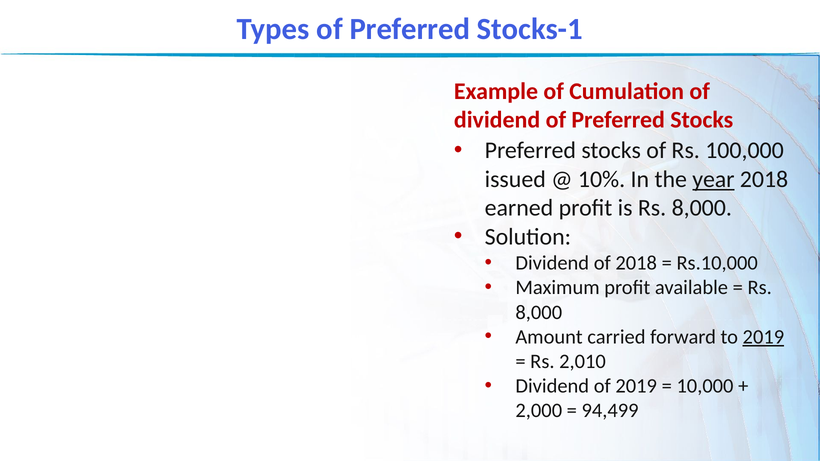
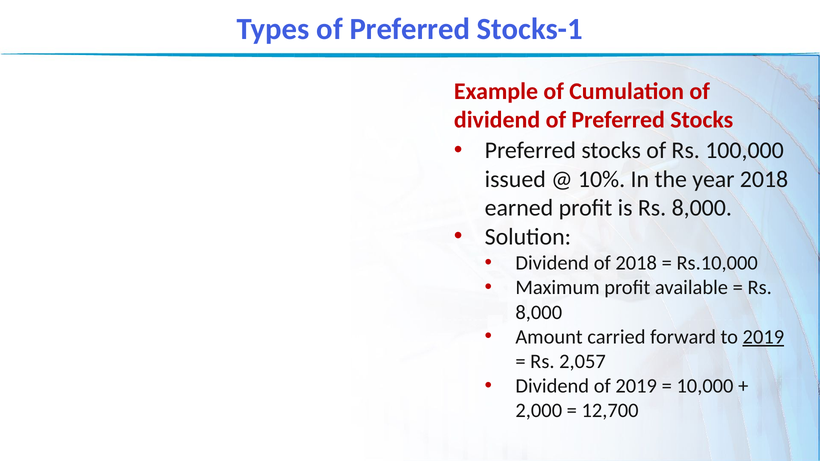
year underline: present -> none (713, 179)
2,010: 2,010 -> 2,057 (583, 362)
94,499: 94,499 -> 12,700 (610, 411)
